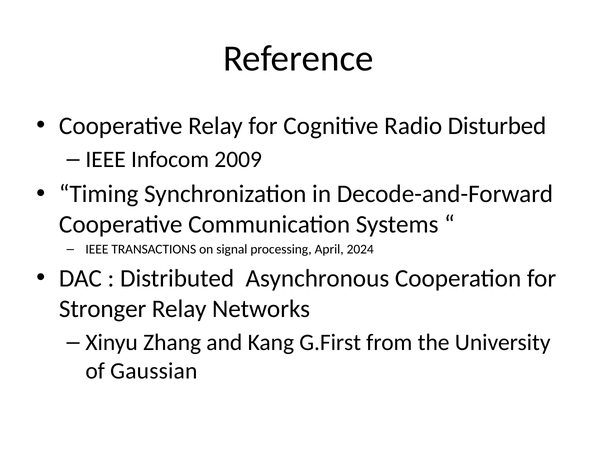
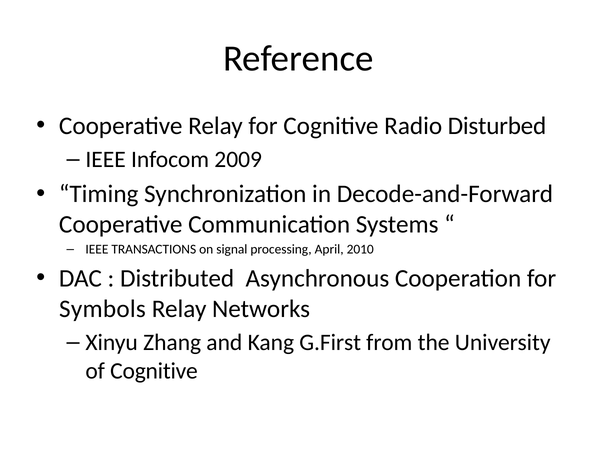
2024: 2024 -> 2010 (360, 249)
Stronger: Stronger -> Symbols (102, 309)
of Gaussian: Gaussian -> Cognitive (154, 371)
